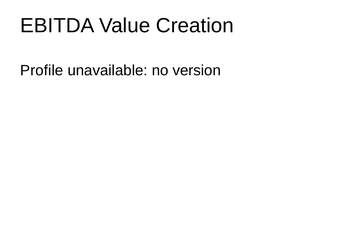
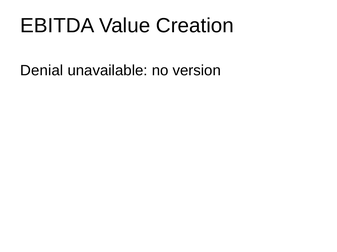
Profile: Profile -> Denial (42, 71)
